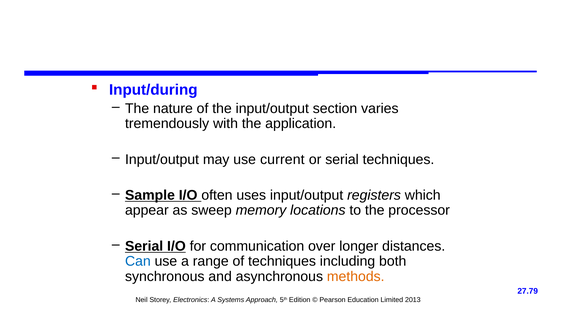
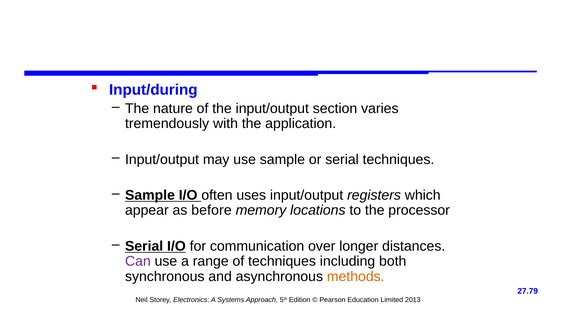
use current: current -> sample (282, 160)
sweep: sweep -> before (211, 211)
Can colour: blue -> purple (138, 262)
